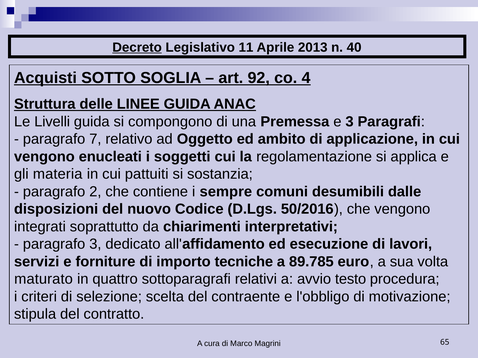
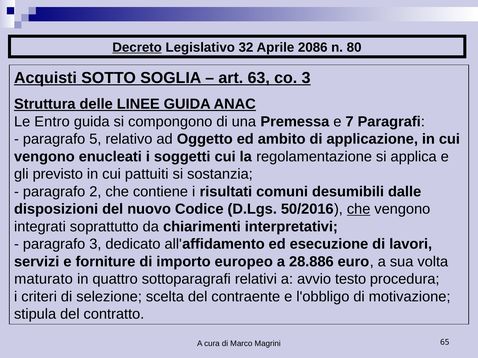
11: 11 -> 32 (246, 47)
2013: 2013 -> 2086 (313, 47)
40: 40 -> 80 (354, 47)
92: 92 -> 63 (259, 78)
co 4: 4 -> 3 (306, 78)
Livelli: Livelli -> Entro (52, 122)
e 3: 3 -> 7 (350, 122)
7: 7 -> 5 (95, 139)
materia: materia -> previsto (58, 174)
sempre: sempre -> risultati (226, 192)
che underline: none -> present (359, 209)
tecniche: tecniche -> europeo (244, 262)
89.785: 89.785 -> 28.886 (311, 262)
